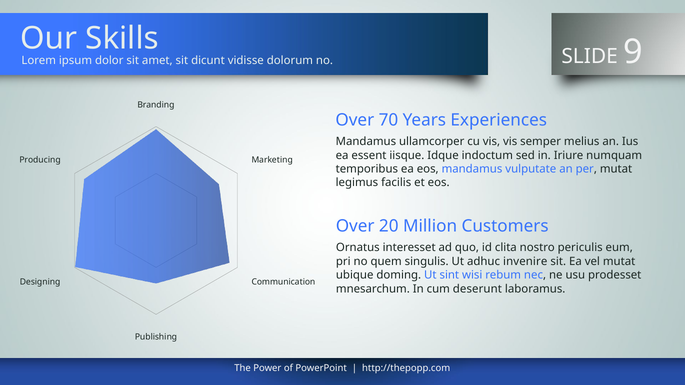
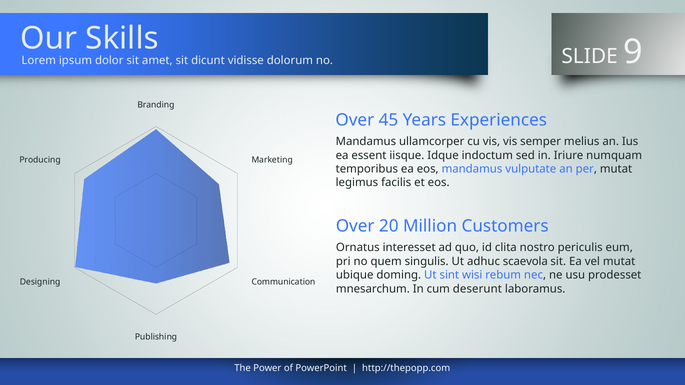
70: 70 -> 45 (388, 120)
invenire: invenire -> scaevola (525, 262)
